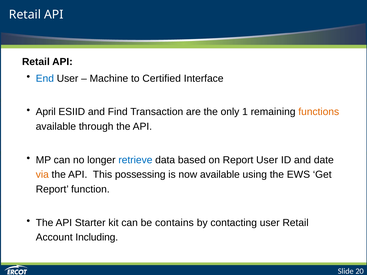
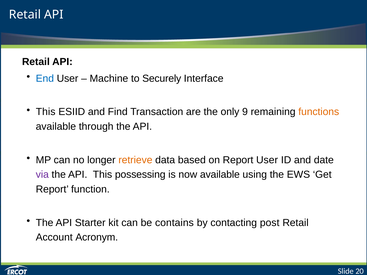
Certified: Certified -> Securely (162, 79)
April: April -> This (46, 112)
1: 1 -> 9 (245, 112)
retrieve colour: blue -> orange (135, 160)
via colour: orange -> purple (42, 175)
contacting user: user -> post (270, 223)
Including: Including -> Acronym (97, 238)
